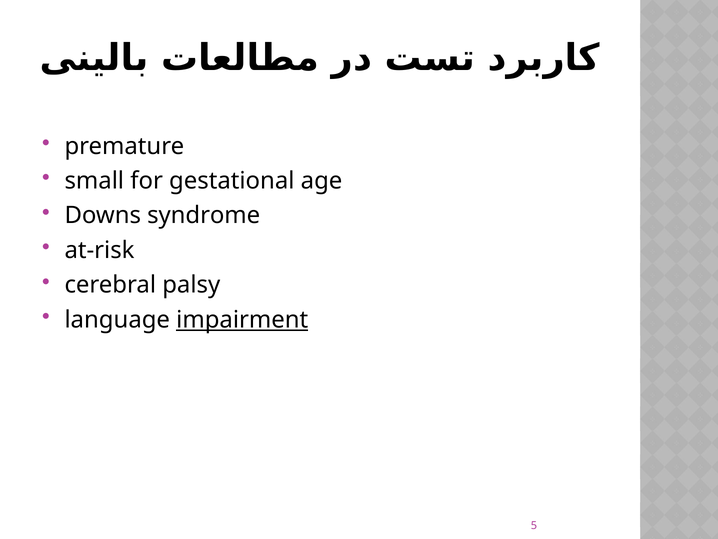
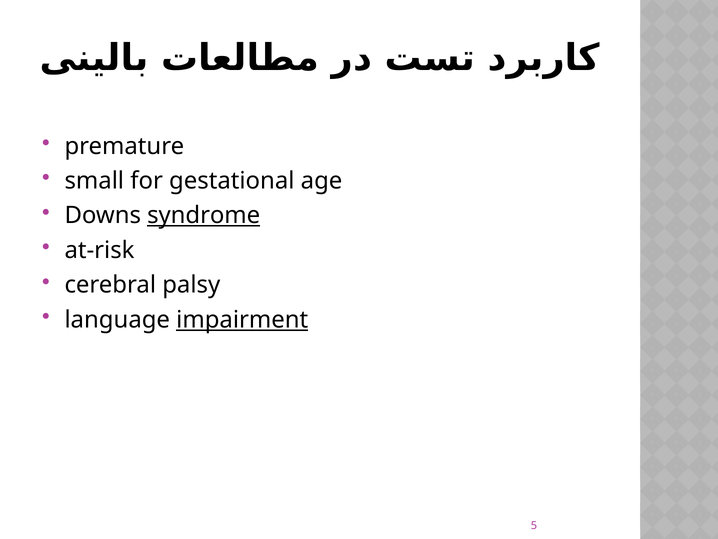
syndrome underline: none -> present (204, 215)
